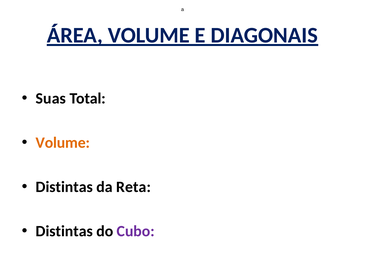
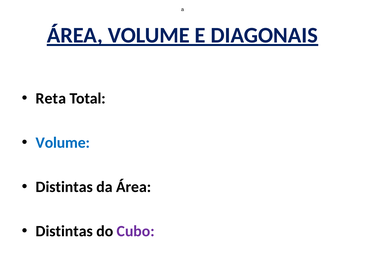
Suas: Suas -> Reta (51, 98)
Volume colour: orange -> blue (63, 143)
da Reta: Reta -> Área (134, 187)
